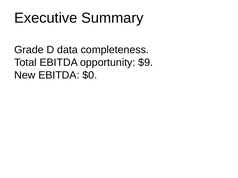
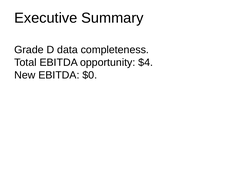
$9: $9 -> $4 (146, 63)
